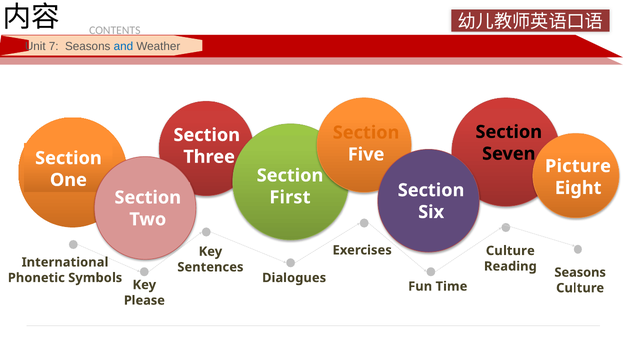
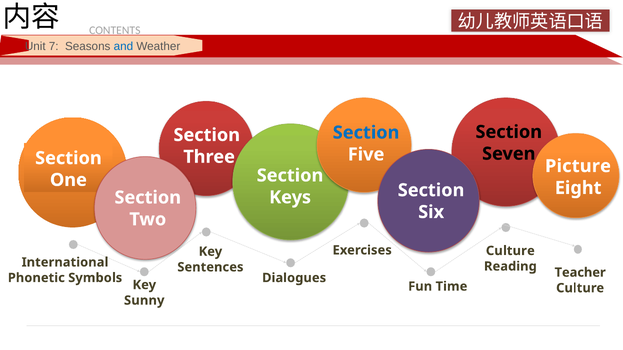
Section colour: orange -> blue (366, 133)
First: First -> Keys (290, 198)
Seasons: Seasons -> Teacher (580, 273)
Please: Please -> Sunny (144, 301)
